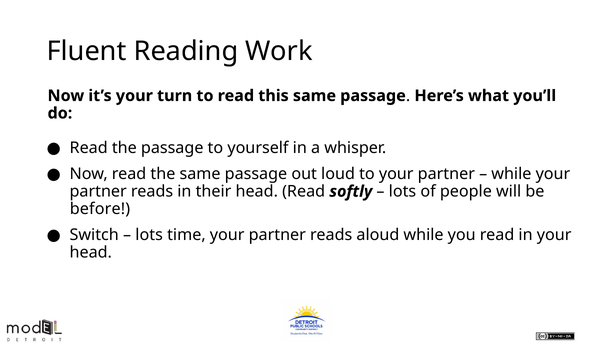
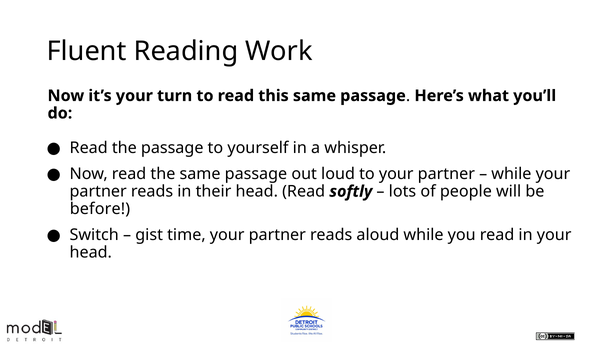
lots: lots -> gist (149, 235)
